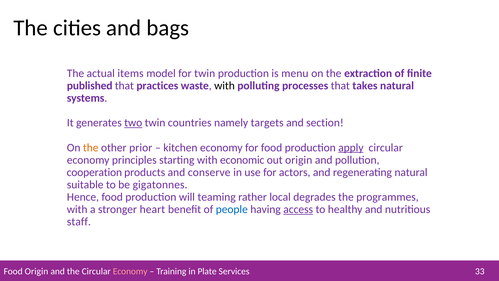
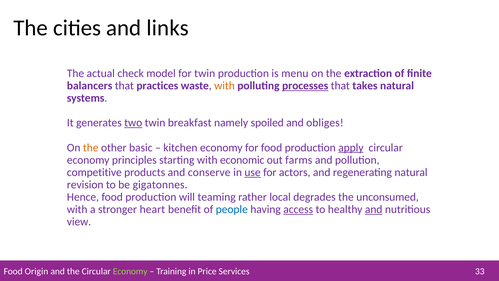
bags: bags -> links (168, 28)
items: items -> check (131, 73)
published: published -> balancers (90, 86)
with colour: black -> orange (225, 86)
processes underline: none -> present (305, 86)
countries: countries -> breakfast (190, 123)
targets: targets -> spoiled (267, 123)
section: section -> obliges (325, 123)
prior: prior -> basic (141, 147)
out origin: origin -> farms (299, 160)
cooperation: cooperation -> competitive (94, 172)
use underline: none -> present (253, 172)
suitable: suitable -> revision (85, 184)
programmes: programmes -> unconsumed (388, 197)
and underline: none -> present (374, 209)
staff: staff -> view (79, 221)
Economy colour: pink -> light green (130, 271)
Plate: Plate -> Price (207, 271)
